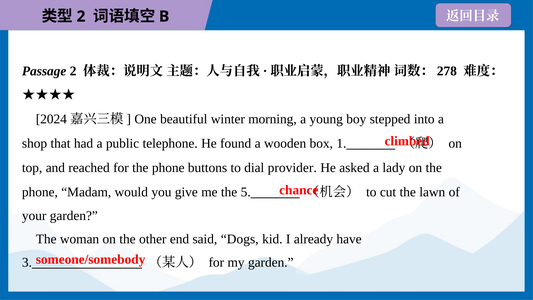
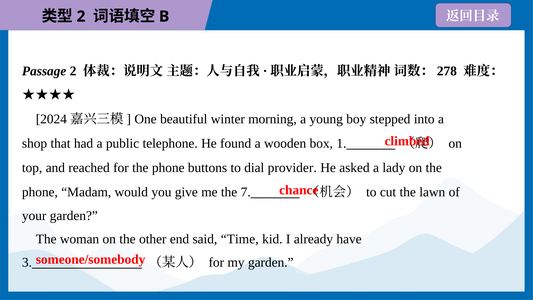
5: 5 -> 7 (246, 192)
Dogs: Dogs -> Time (240, 239)
